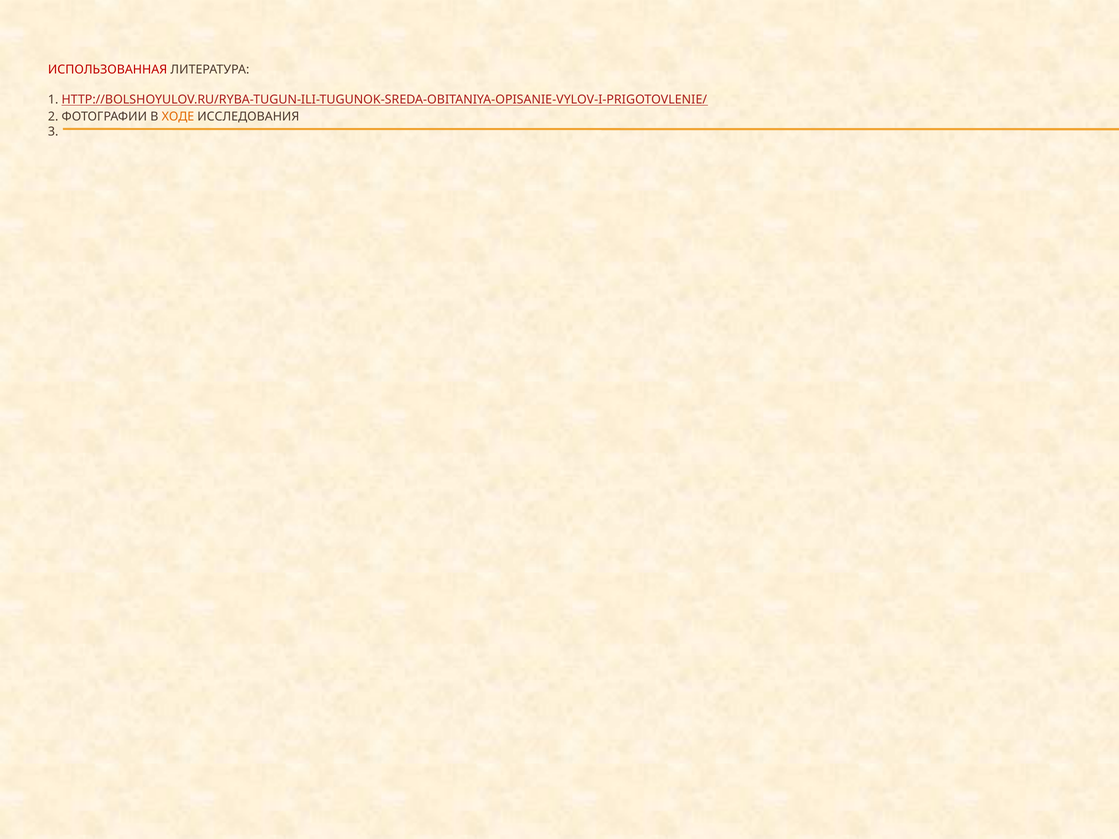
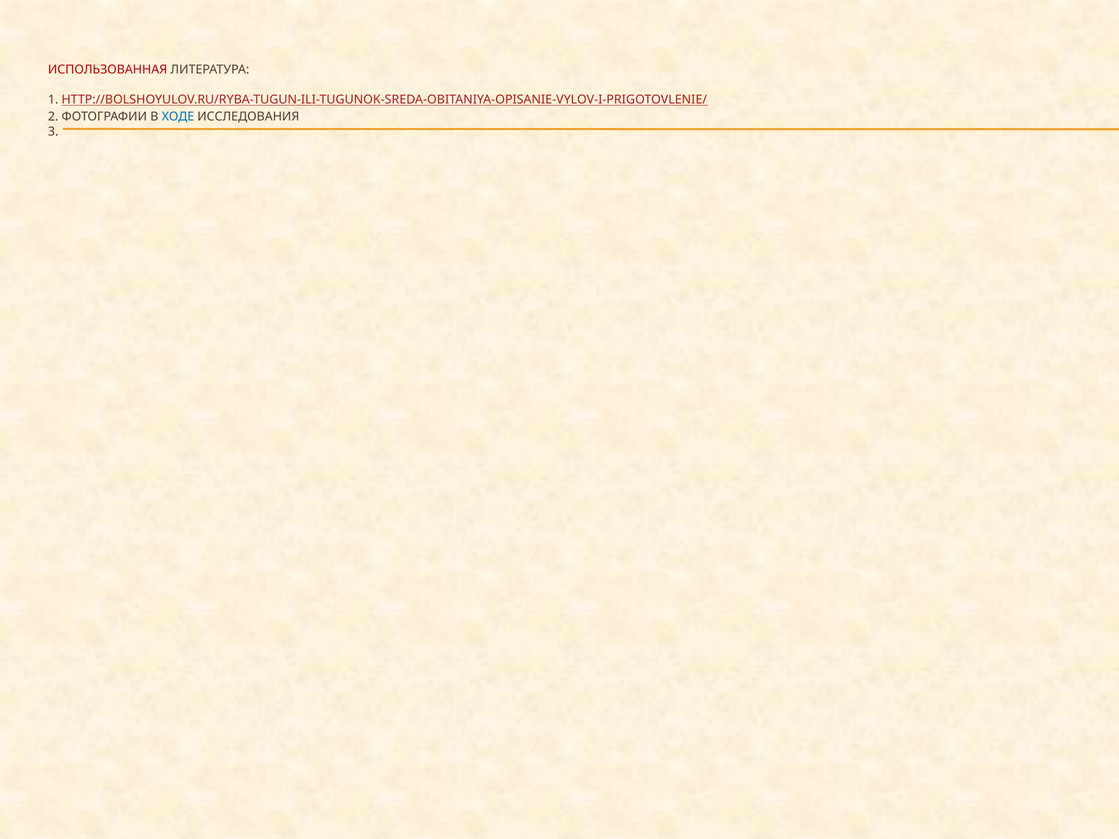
ХОДЕ colour: orange -> blue (178, 117)
